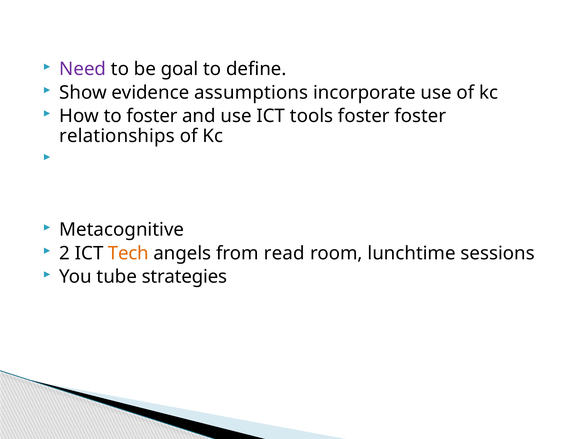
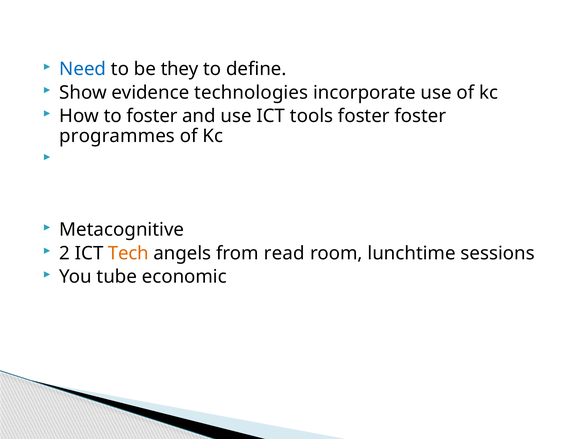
Need colour: purple -> blue (83, 69)
goal: goal -> they (180, 69)
assumptions: assumptions -> technologies (251, 93)
relationships: relationships -> programmes (117, 136)
strategies: strategies -> economic (184, 277)
